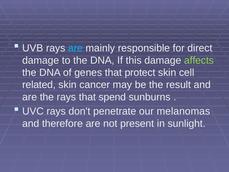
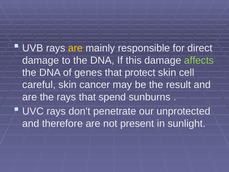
are colour: light blue -> yellow (75, 48)
related: related -> careful (39, 85)
melanomas: melanomas -> unprotected (184, 111)
